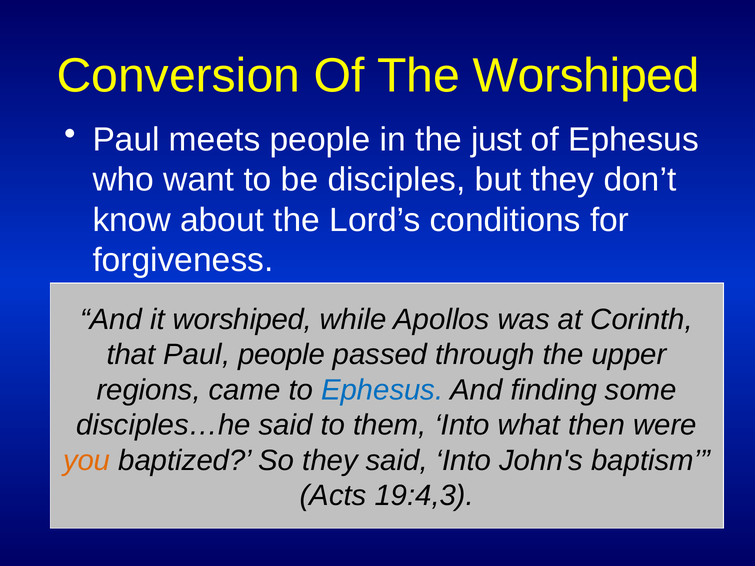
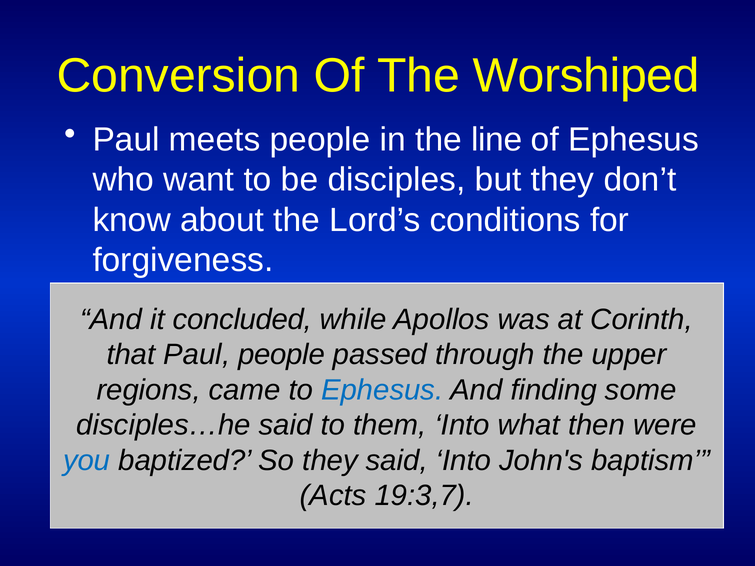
just: just -> line (497, 140)
it worshiped: worshiped -> concluded (242, 320)
you colour: orange -> blue (87, 461)
19:4,3: 19:4,3 -> 19:3,7 (424, 496)
